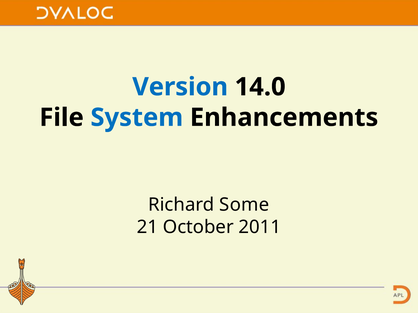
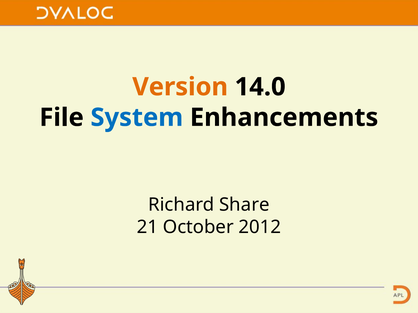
Version colour: blue -> orange (180, 87)
Some: Some -> Share (244, 205)
2011: 2011 -> 2012 (260, 227)
